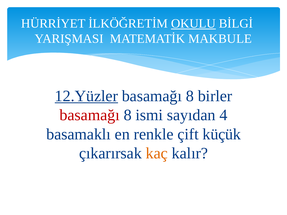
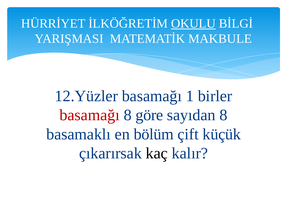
12.Yüzler underline: present -> none (86, 96)
8: 8 -> 1 (190, 96)
ismi: ismi -> göre (149, 115)
sayıdan 4: 4 -> 8 (223, 115)
renkle: renkle -> bölüm (154, 134)
kaç colour: orange -> black (157, 153)
